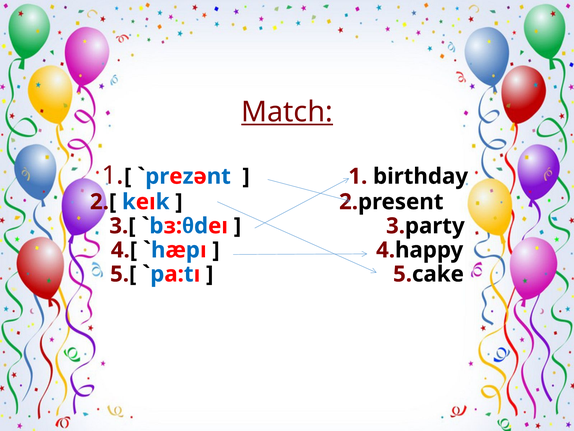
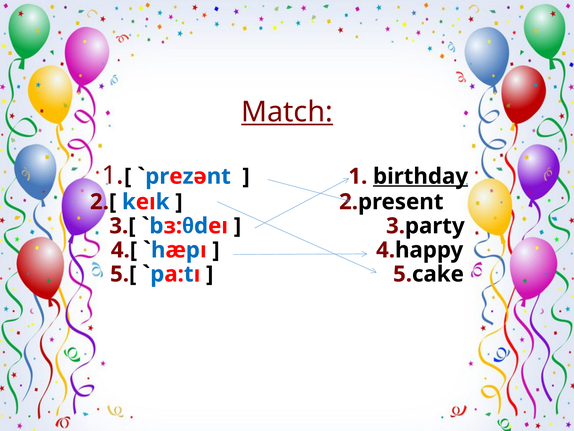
birthday underline: none -> present (421, 176)
